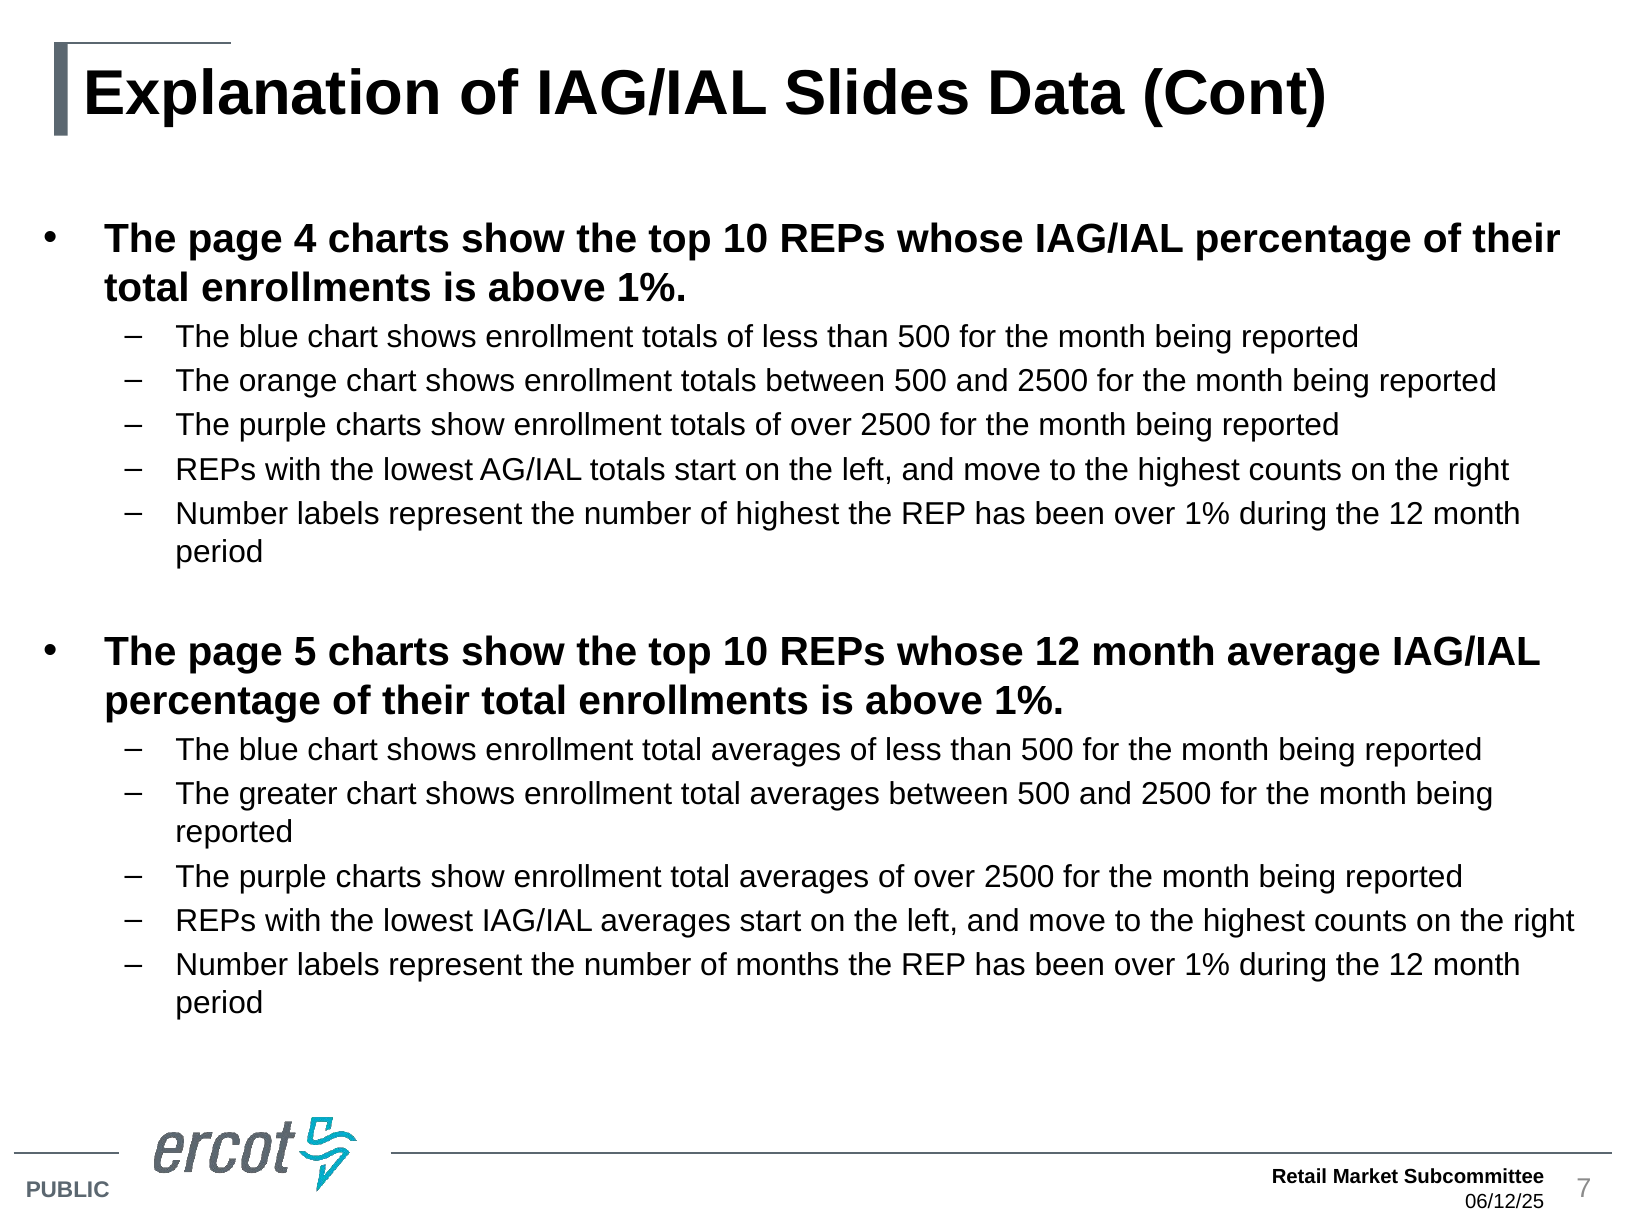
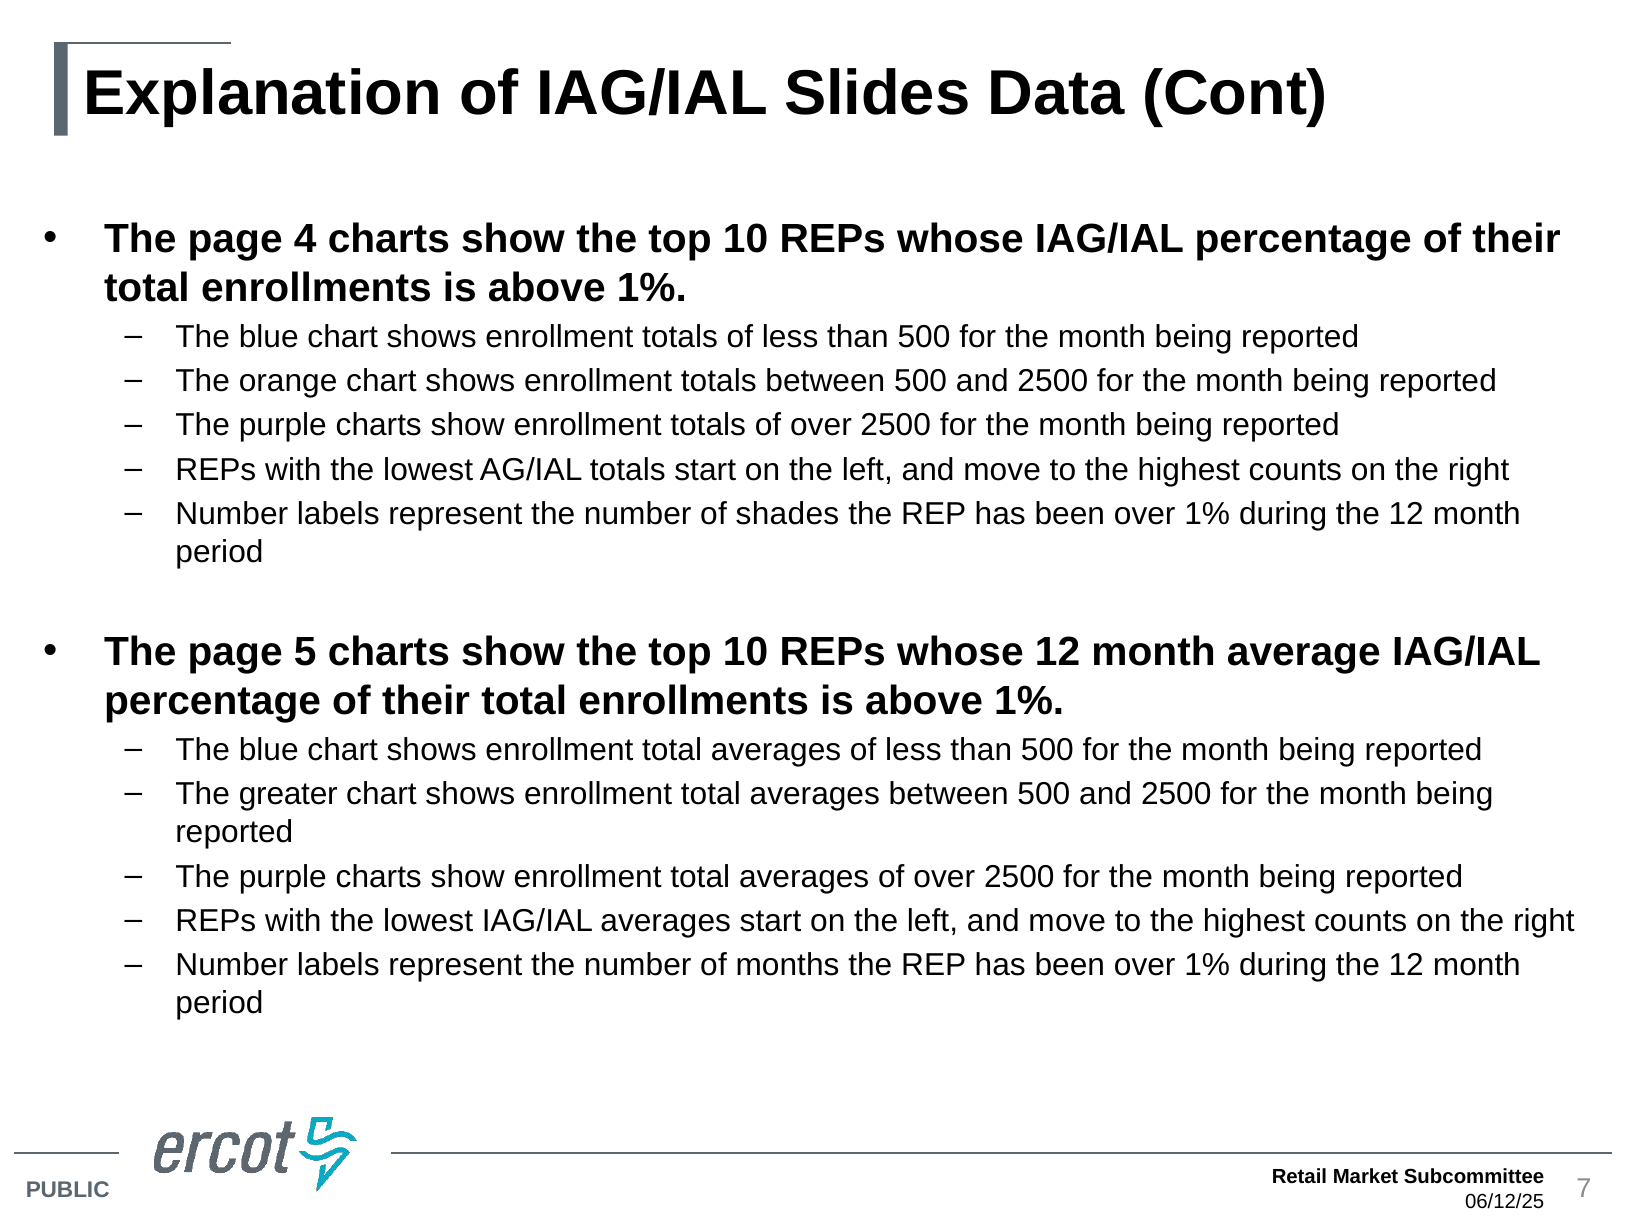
of highest: highest -> shades (787, 514)
